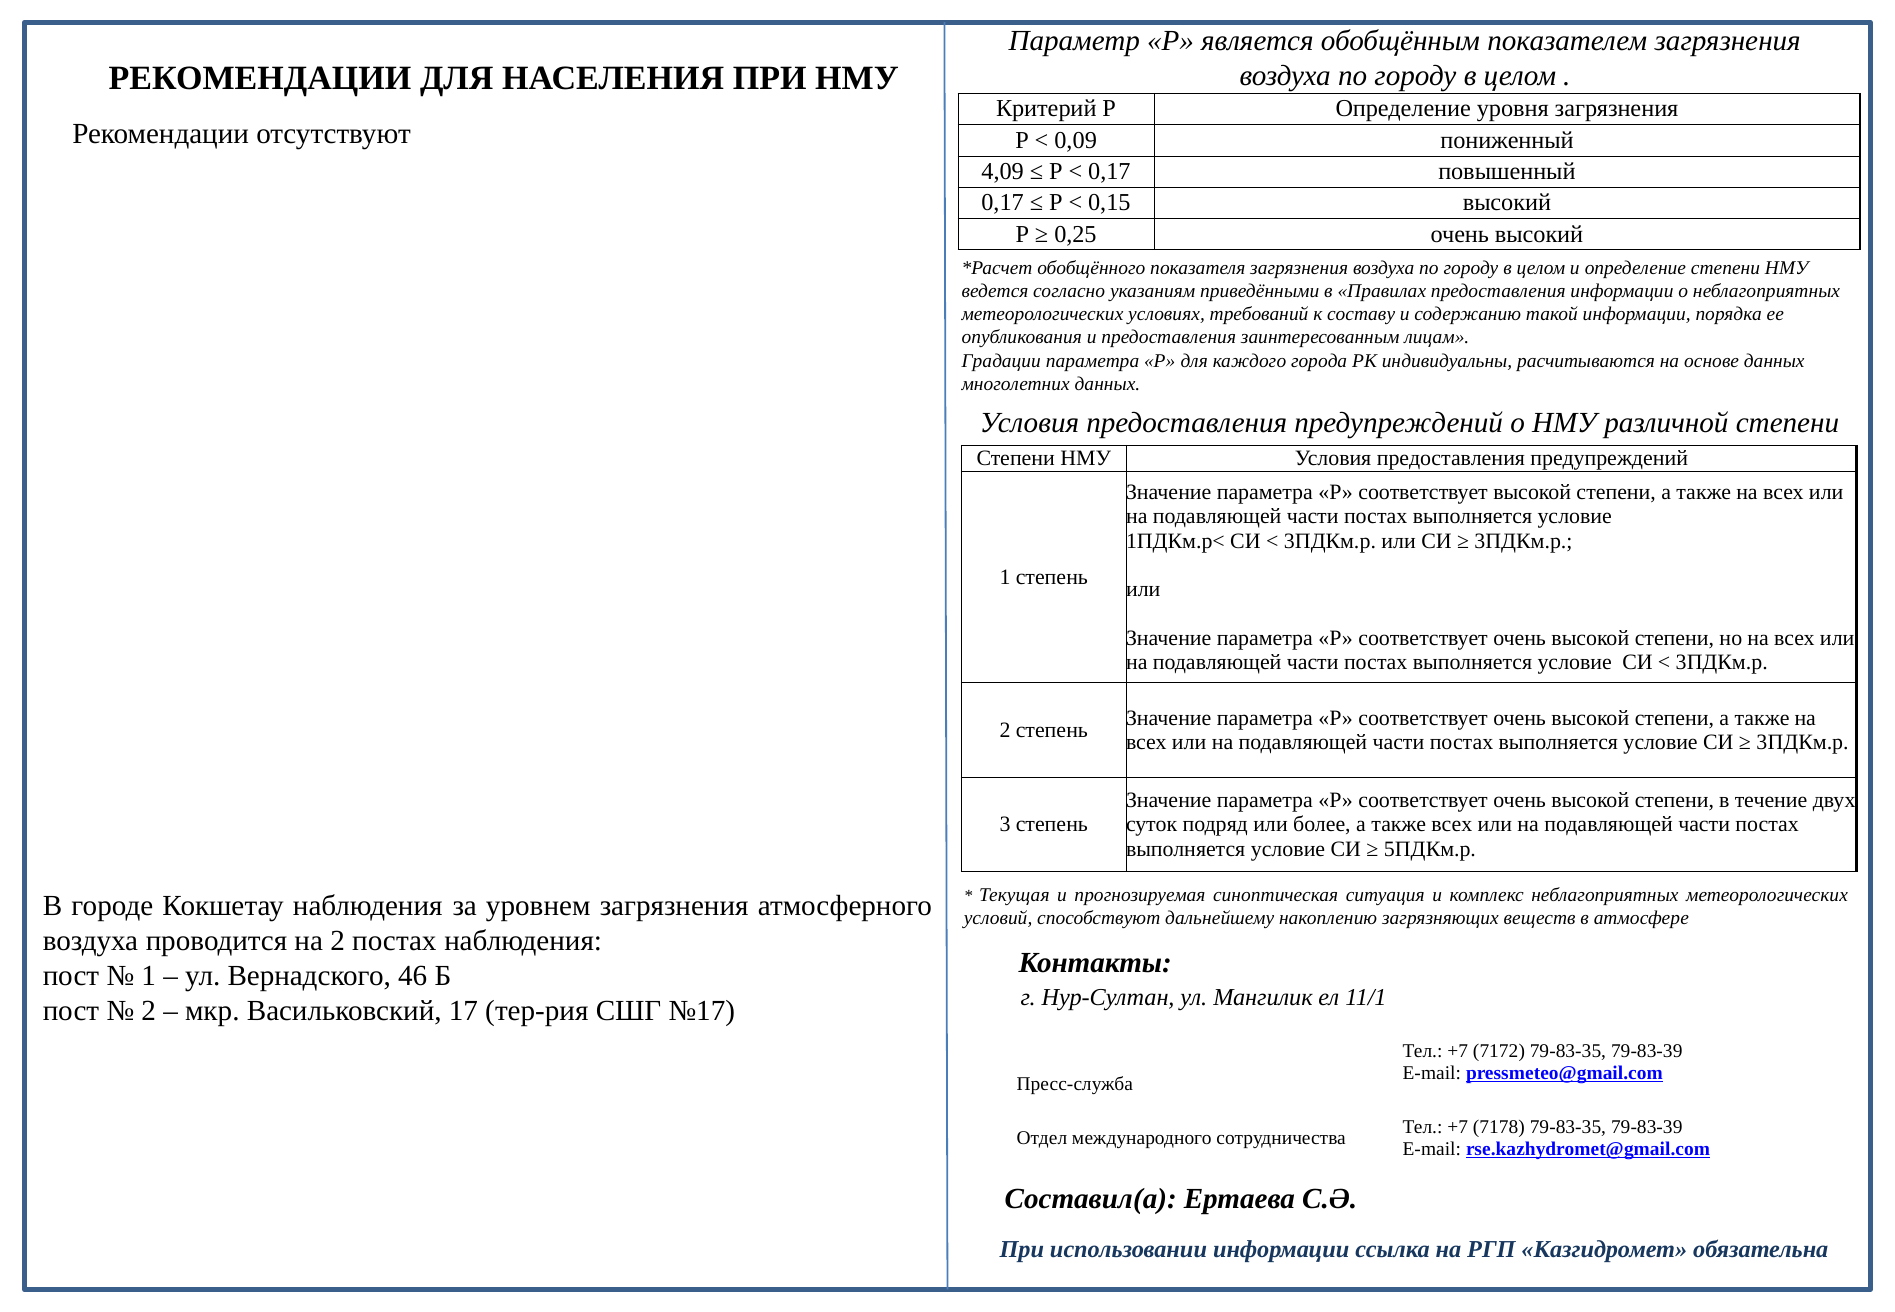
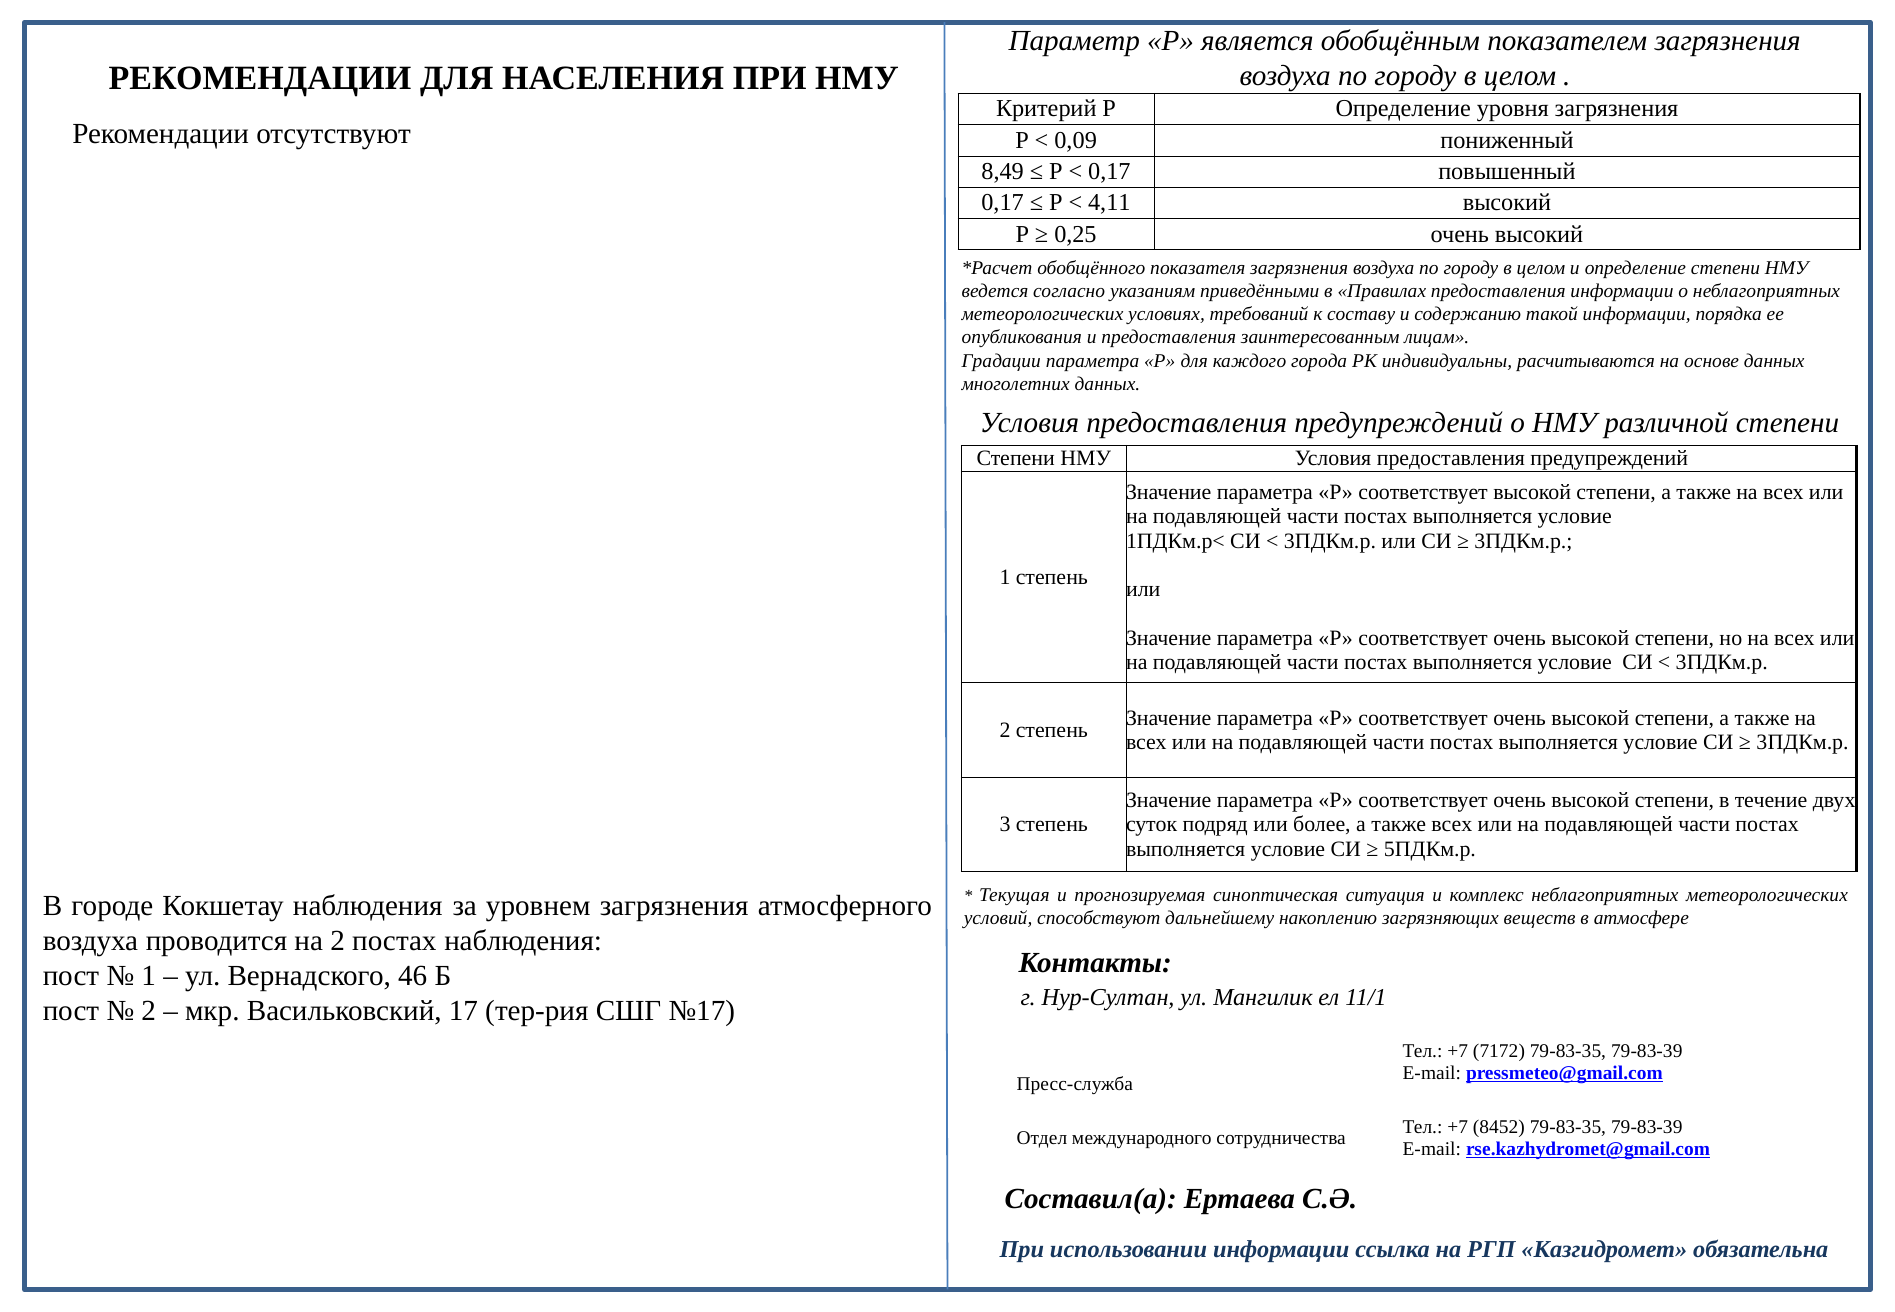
4,09: 4,09 -> 8,49 (1003, 171)
0,15: 0,15 -> 4,11 (1109, 203)
7178: 7178 -> 8452 (1499, 1127)
